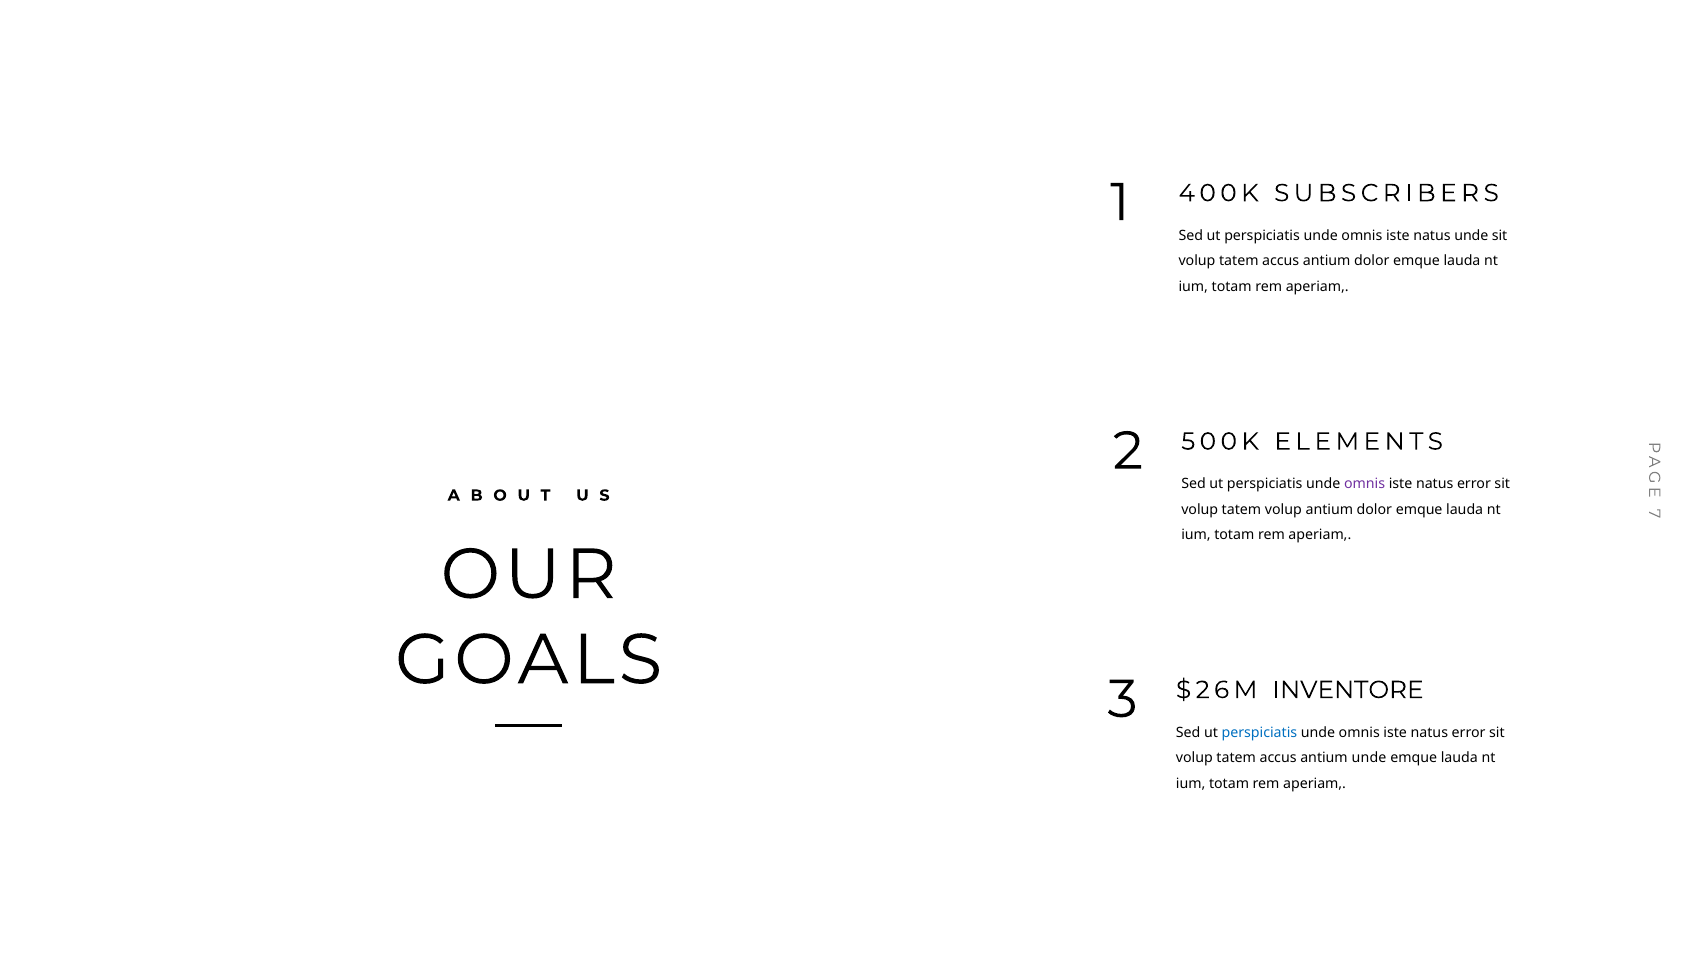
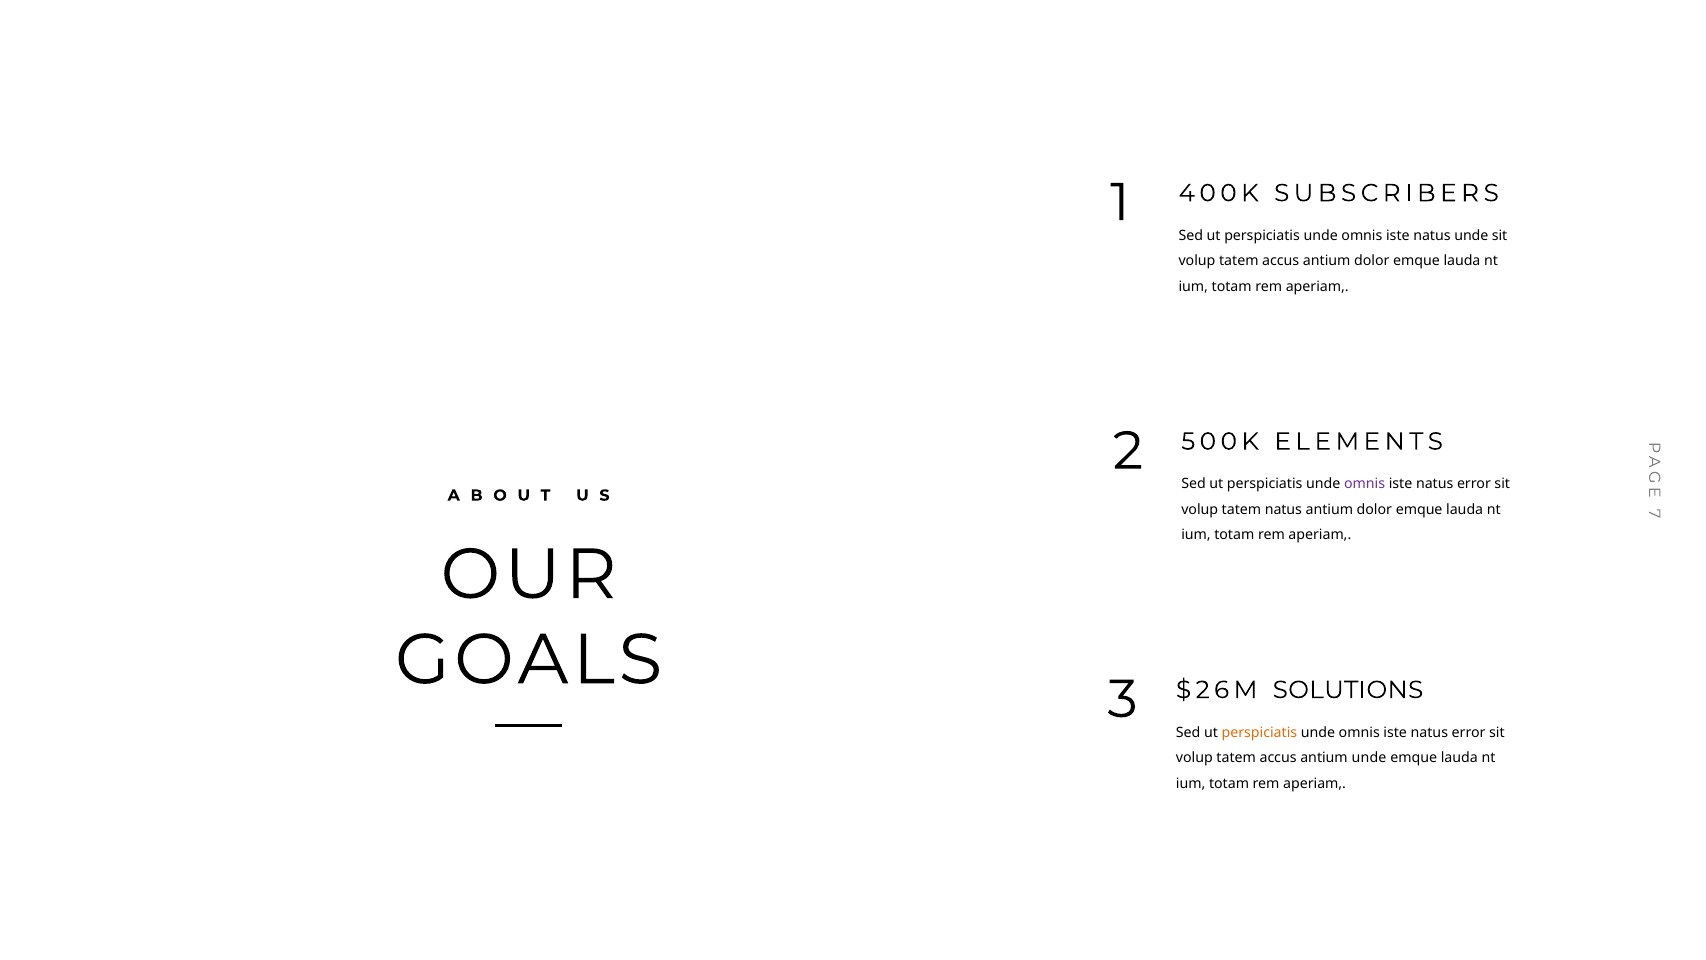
tatem volup: volup -> natus (1283, 509)
INVENTORE: INVENTORE -> SOLUTIONS (1348, 690)
perspiciatis colour: blue -> orange (1259, 732)
